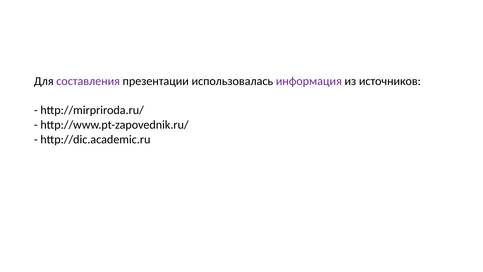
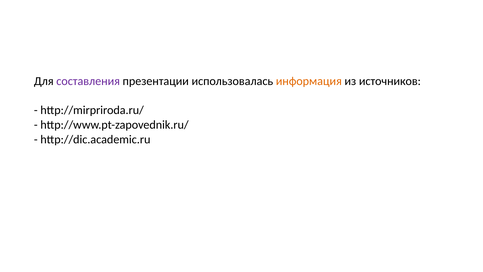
информация colour: purple -> orange (309, 81)
